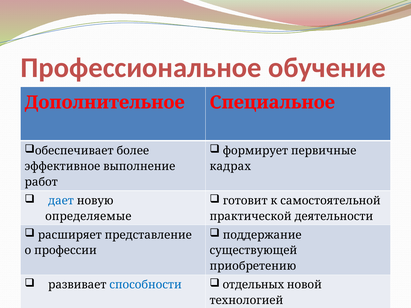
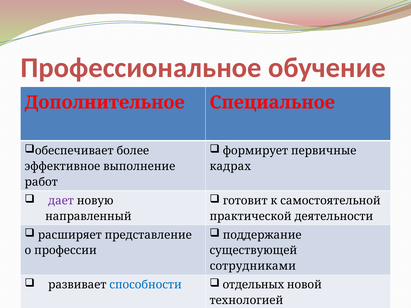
дает colour: blue -> purple (61, 201)
определяемые: определяемые -> направленный (88, 216)
приобретению: приобретению -> сотрудниками (253, 266)
